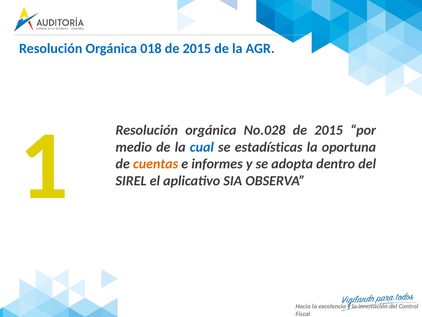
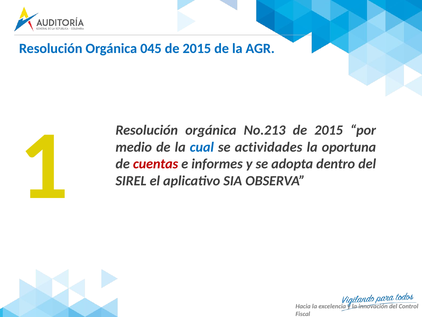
018: 018 -> 045 (151, 48)
No.028: No.028 -> No.213 (265, 130)
estadísticas: estadísticas -> actividades (269, 147)
cuentas colour: orange -> red (156, 164)
